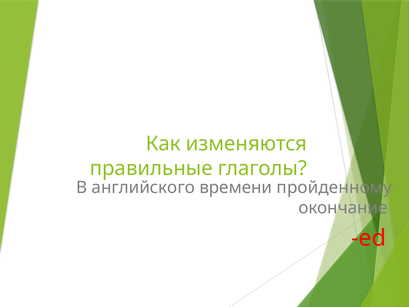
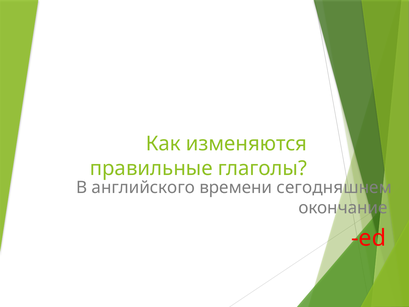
пройденному: пройденному -> сегодняшнем (334, 187)
